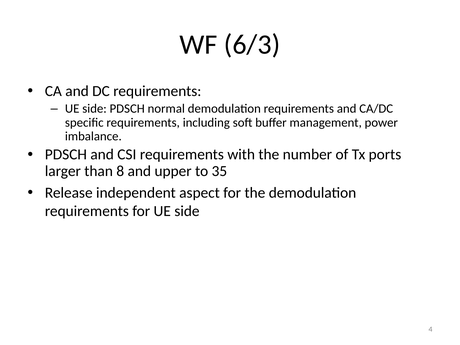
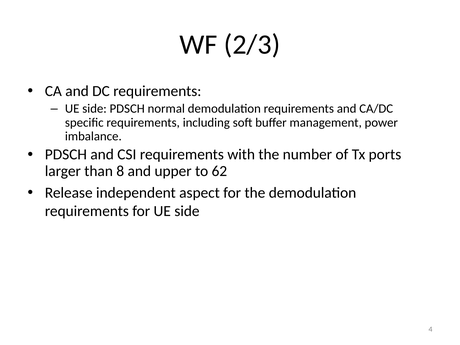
6/3: 6/3 -> 2/3 (252, 45)
35: 35 -> 62 (219, 171)
